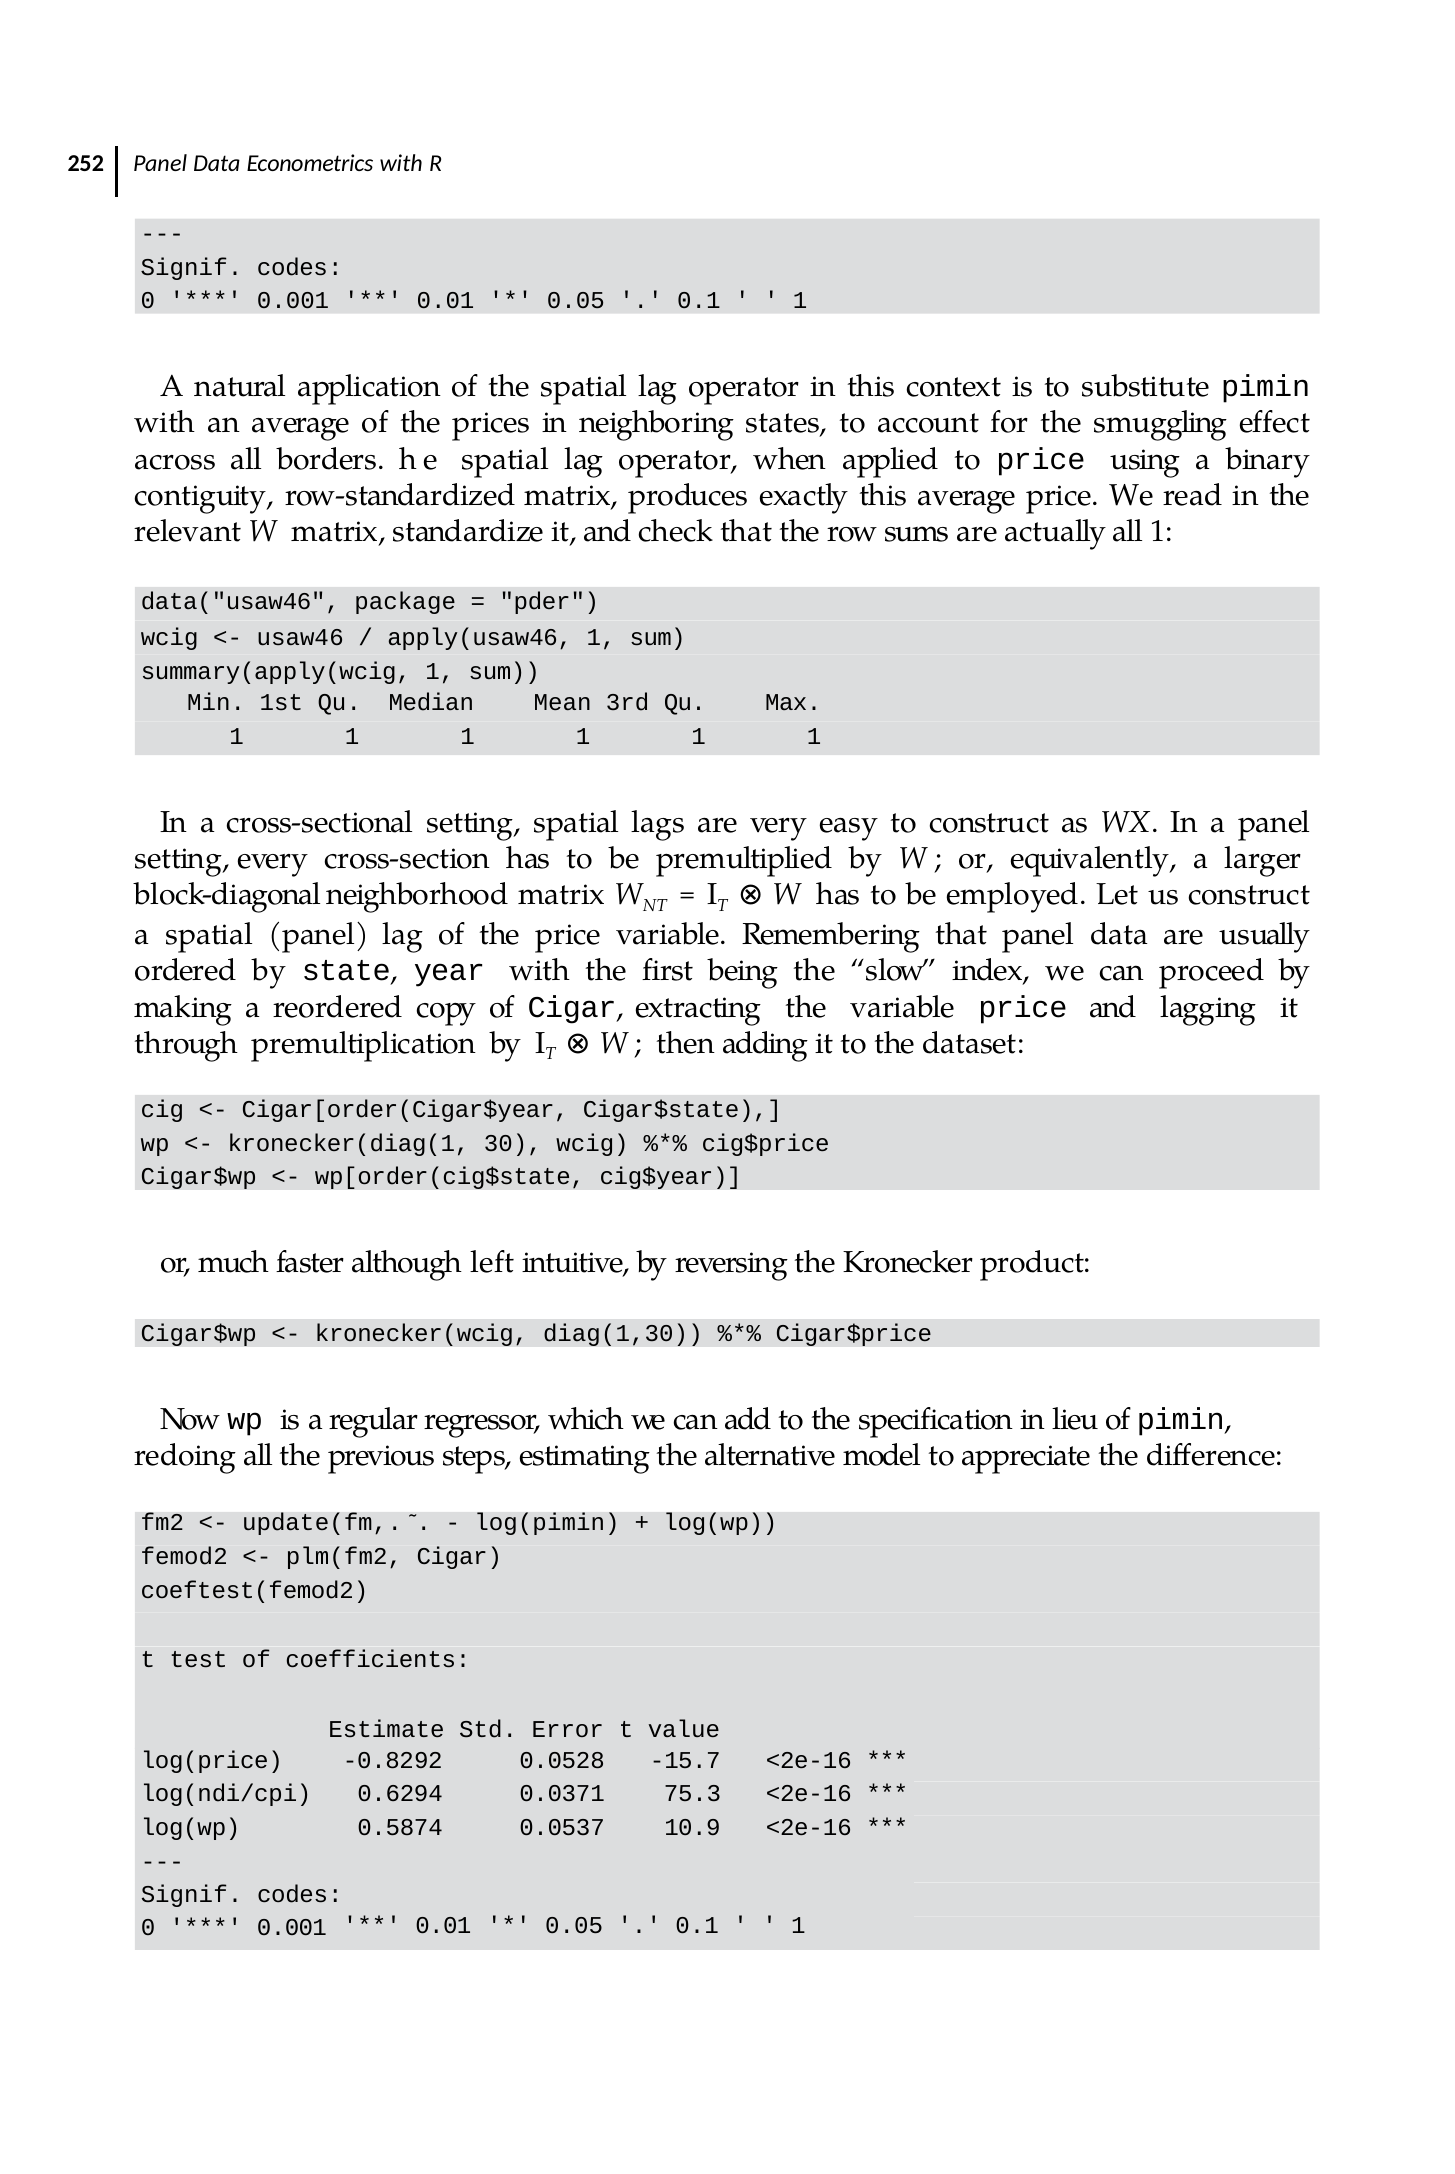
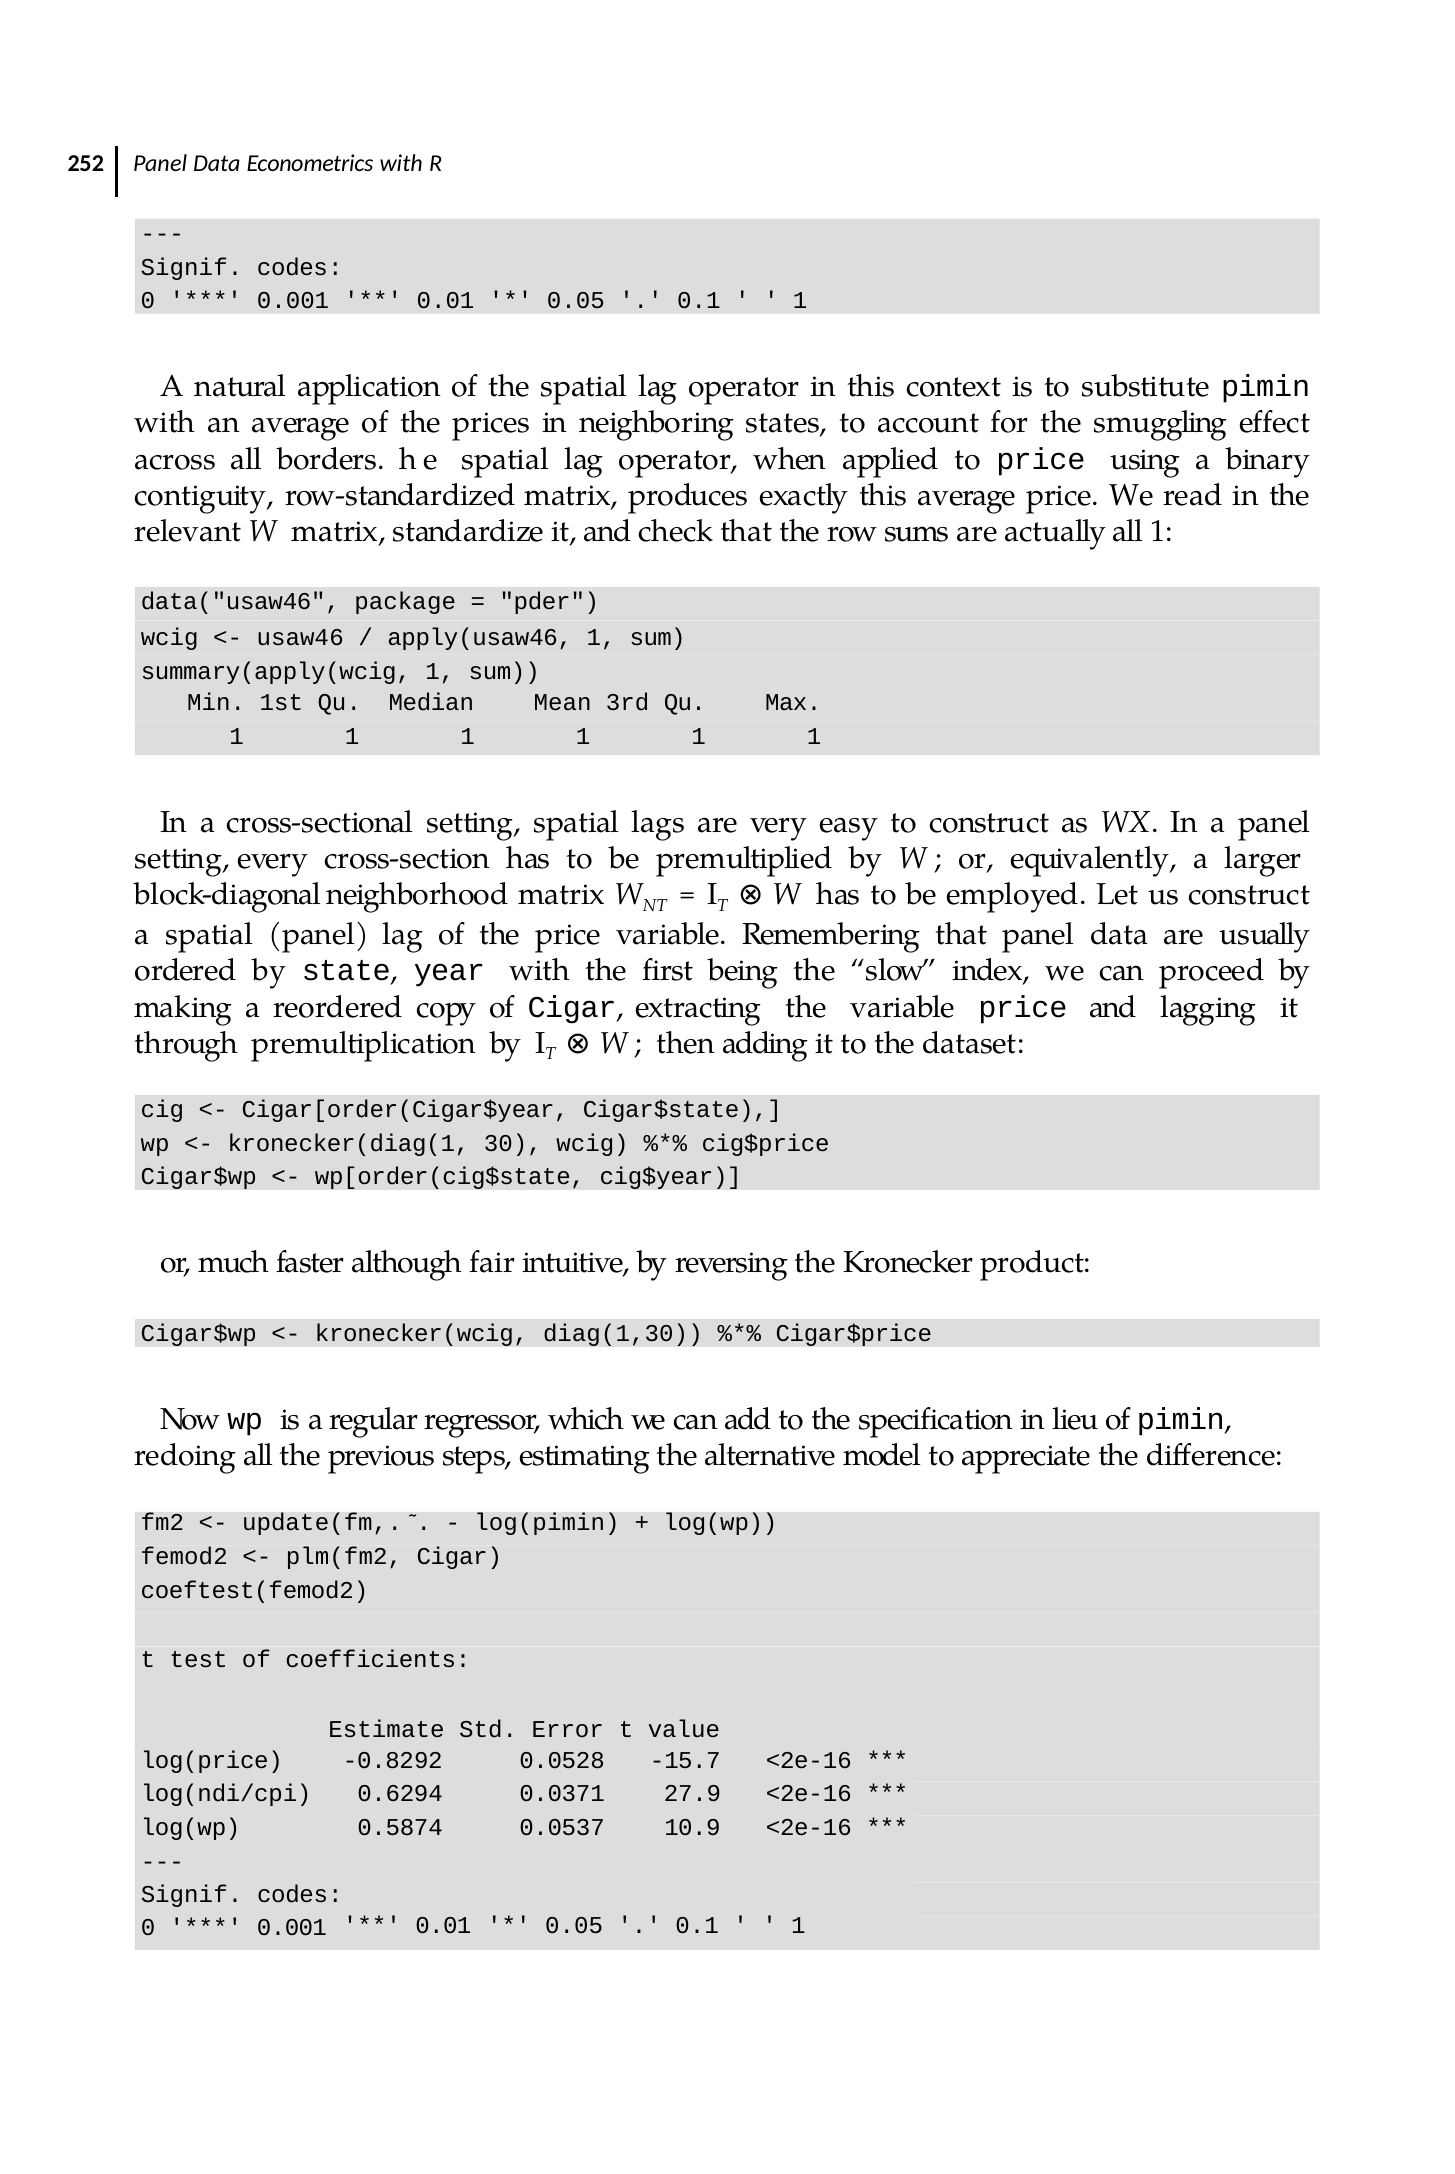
left: left -> fair (492, 1263)
75.3: 75.3 -> 27.9 (693, 1794)
